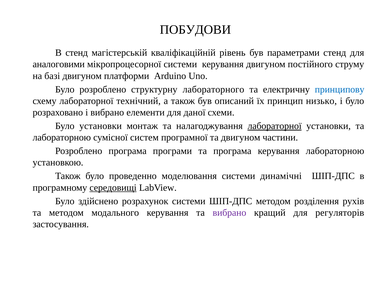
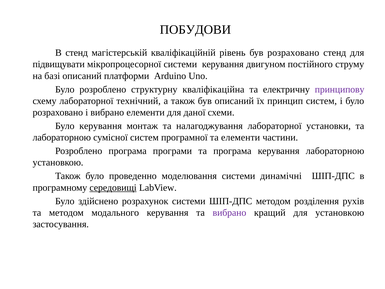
був параметрами: параметрами -> розраховано (293, 53)
аналоговими: аналоговими -> підвищувати (59, 64)
базі двигуном: двигуном -> описаний (82, 76)
лабораторного: лабораторного -> кваліфікаційна (213, 89)
принципову colour: blue -> purple (340, 89)
принцип низько: низько -> систем (321, 101)
Було установки: установки -> керування (101, 126)
лабораторної underline: present -> none (275, 126)
та двигуном: двигуном -> елементи (241, 137)
для регуляторів: регуляторів -> установкою (340, 212)
